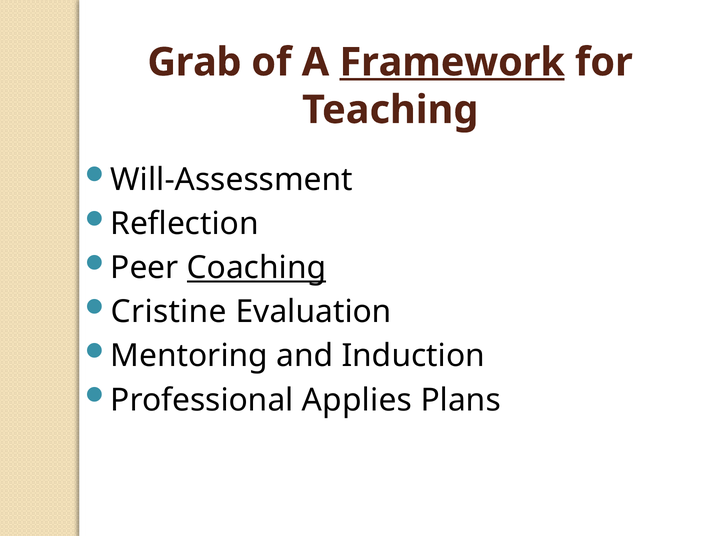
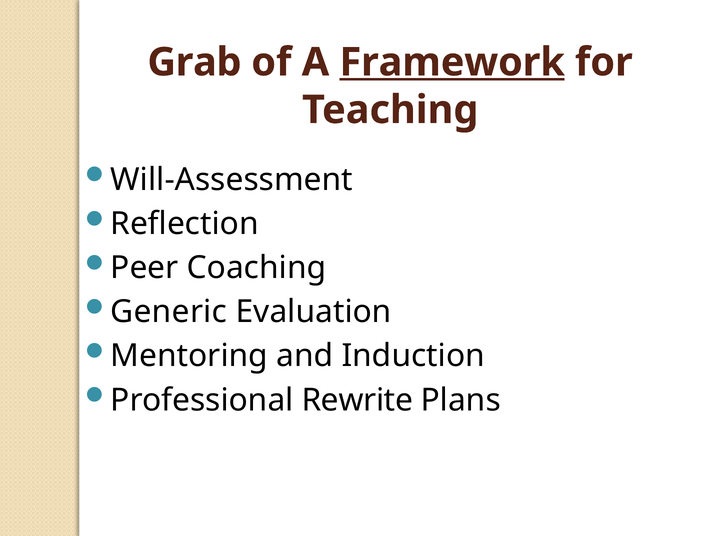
Coaching underline: present -> none (256, 268)
Cristine: Cristine -> Generic (169, 312)
Applies: Applies -> Rewrite (357, 400)
